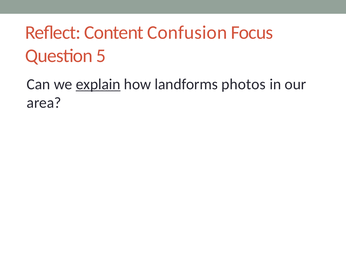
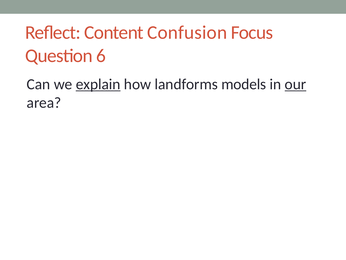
5: 5 -> 6 (101, 56)
photos: photos -> models (244, 84)
our underline: none -> present (295, 84)
